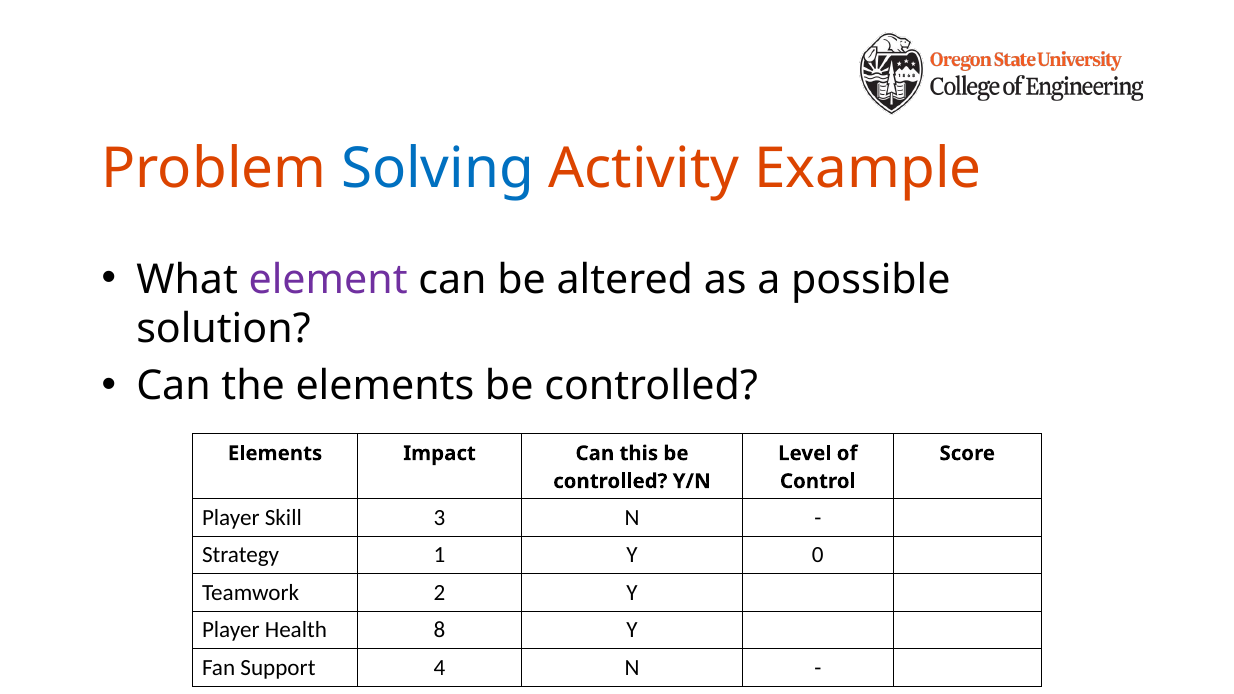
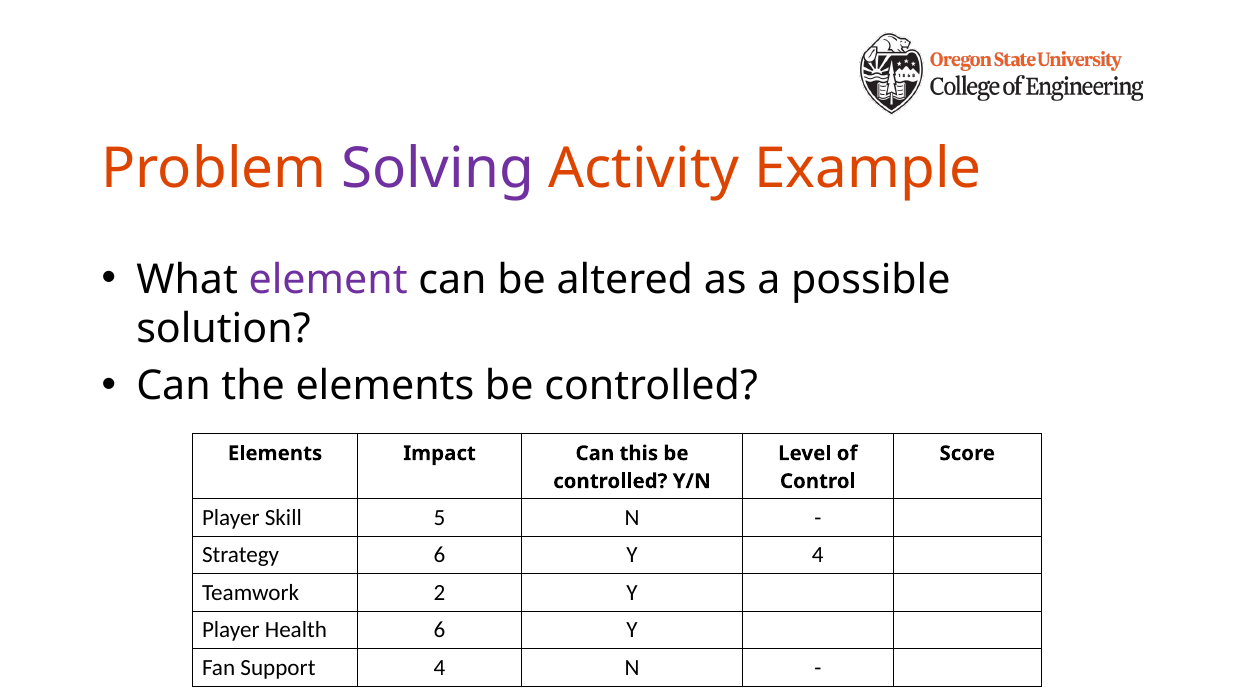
Solving colour: blue -> purple (437, 169)
3: 3 -> 5 (440, 518)
Strategy 1: 1 -> 6 (440, 556)
Y 0: 0 -> 4 (818, 556)
Health 8: 8 -> 6 (440, 631)
